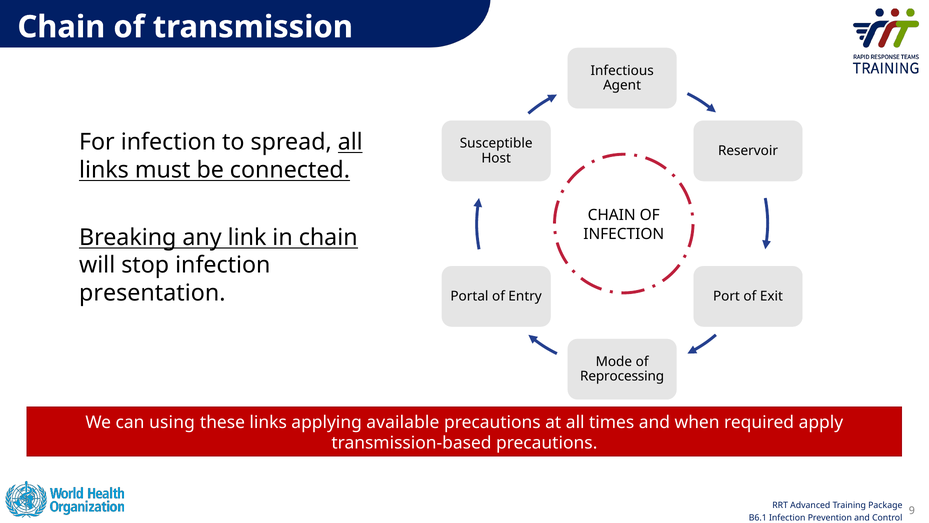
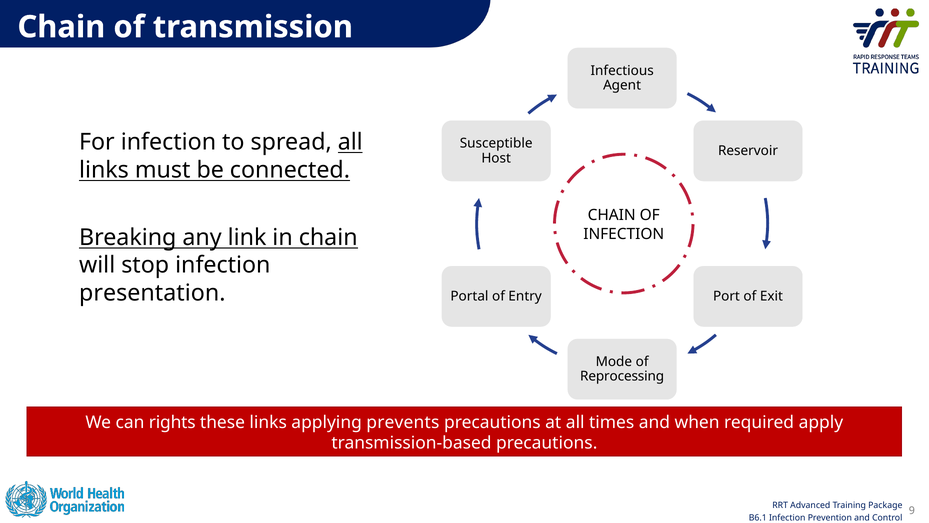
using: using -> rights (172, 422)
available: available -> prevents (403, 422)
